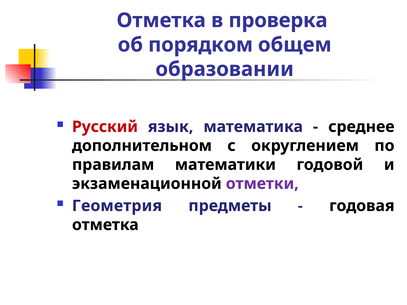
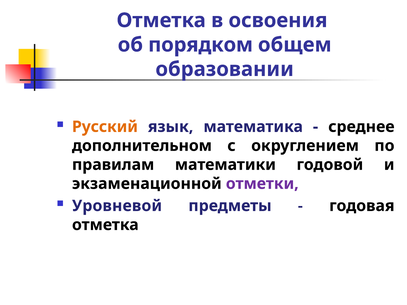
проверка: проверка -> освоения (278, 20)
Русский colour: red -> orange (105, 127)
Геометрия: Геометрия -> Уровневой (117, 206)
